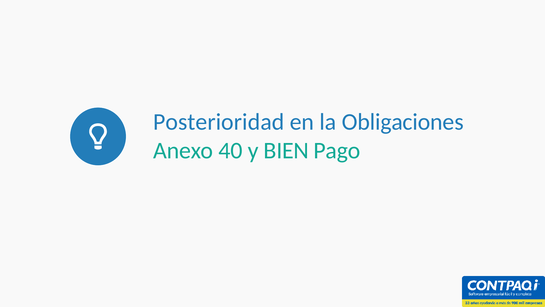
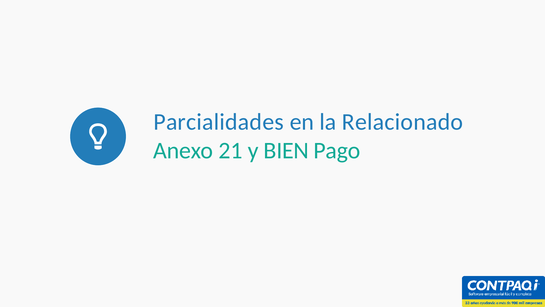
Posterioridad: Posterioridad -> Parcialidades (219, 122)
Obligaciones: Obligaciones -> Relacionado (403, 122)
40: 40 -> 21 (230, 151)
